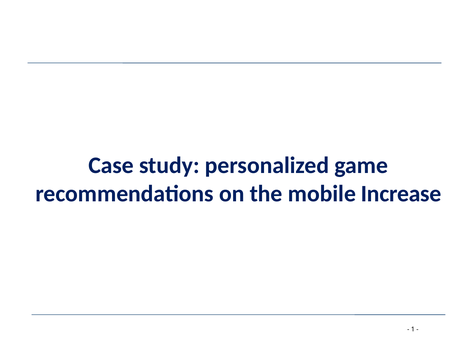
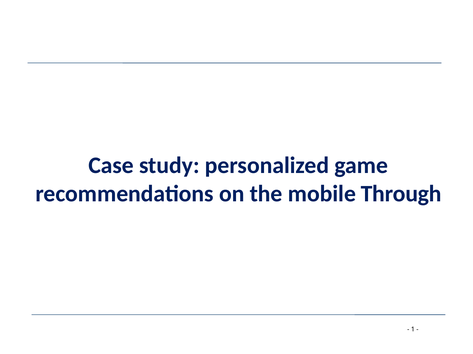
Increase: Increase -> Through (401, 194)
